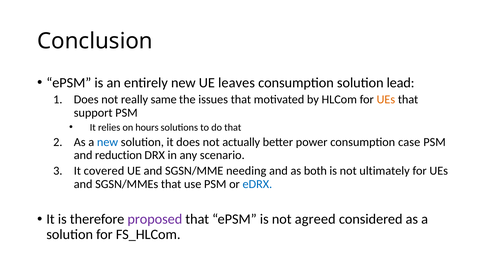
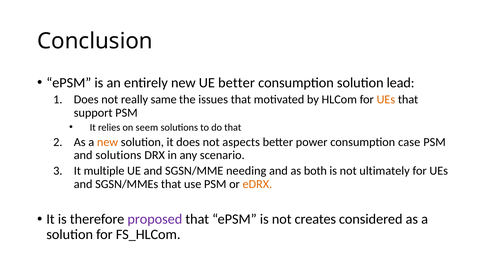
UE leaves: leaves -> better (236, 83)
hours: hours -> seem (147, 127)
new colour: blue -> orange (108, 142)
actually: actually -> aspects (241, 142)
and reduction: reduction -> solutions (118, 155)
covered: covered -> multiple (104, 171)
eDRX colour: blue -> orange (257, 184)
agreed: agreed -> creates (315, 219)
